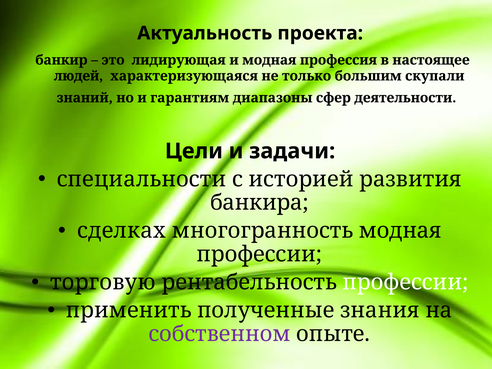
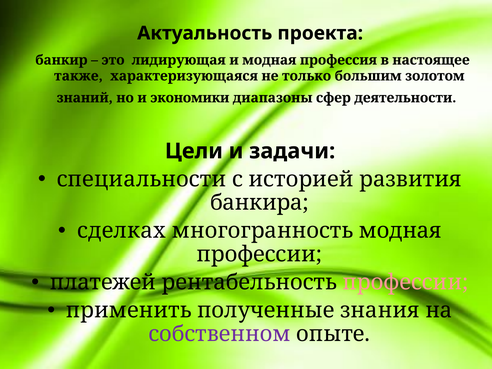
людей: людей -> также (78, 76)
скупали: скупали -> золотом (435, 76)
гарантиям: гарантиям -> экономики (190, 98)
торговую: торговую -> платежей (103, 282)
профессии colour: white -> pink (405, 282)
